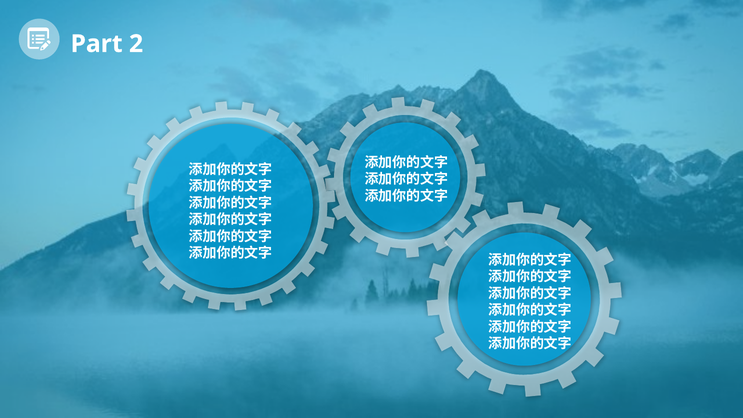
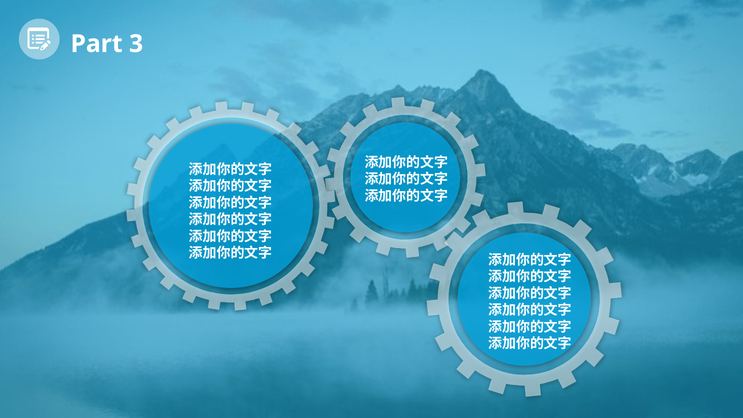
2: 2 -> 3 (136, 44)
